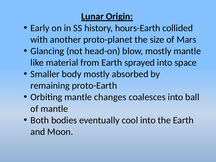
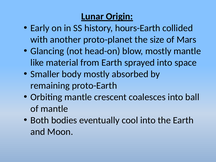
changes: changes -> crescent (110, 97)
